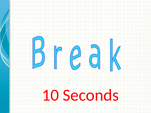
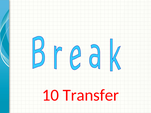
Seconds: Seconds -> Transfer (91, 95)
